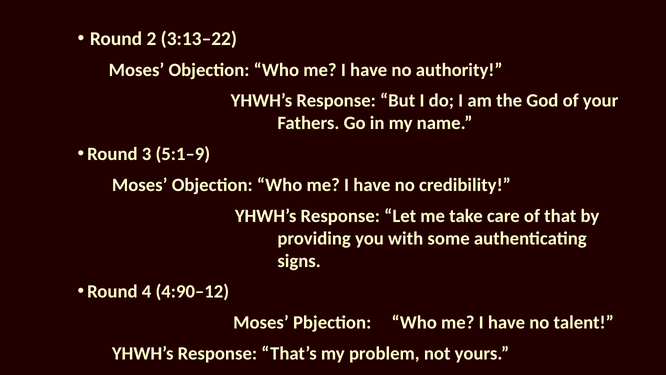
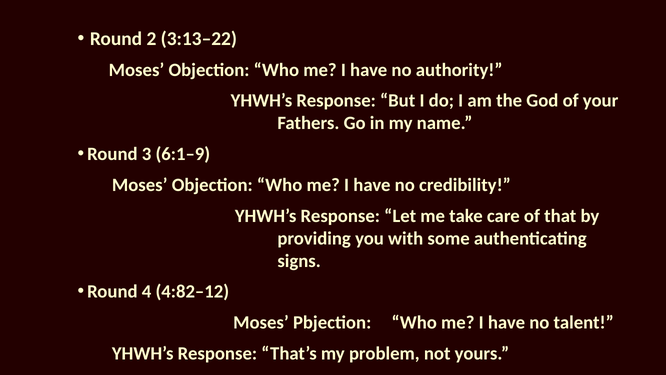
5:1–9: 5:1–9 -> 6:1–9 (183, 154)
4:90–12: 4:90–12 -> 4:82–12 (192, 291)
